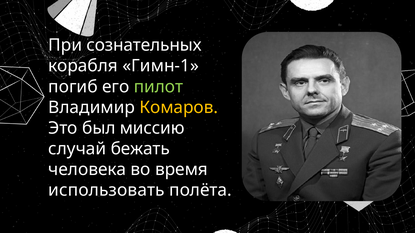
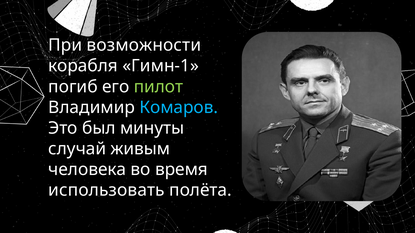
сознательных: сознательных -> возможности (144, 45)
Комаров colour: yellow -> light blue (179, 108)
миссию: миссию -> минуты (152, 128)
бежать: бежать -> живым (140, 149)
